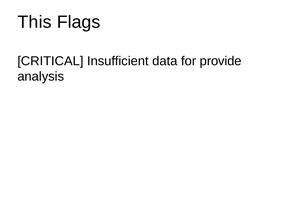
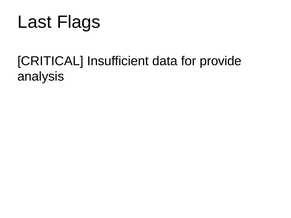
This: This -> Last (35, 22)
